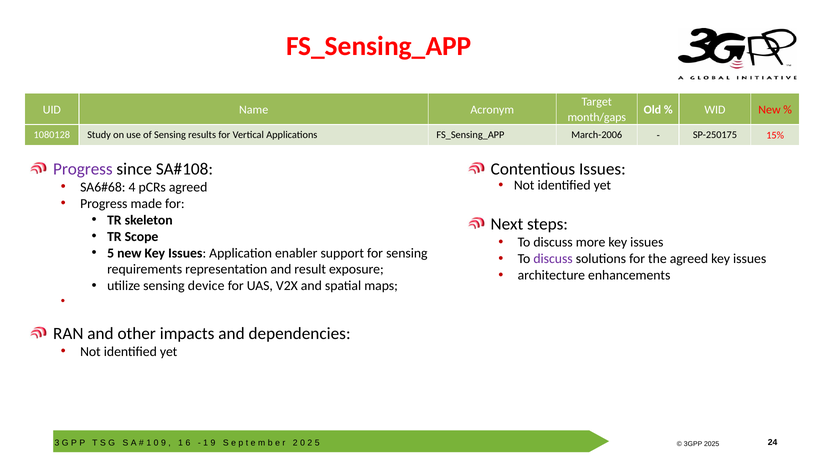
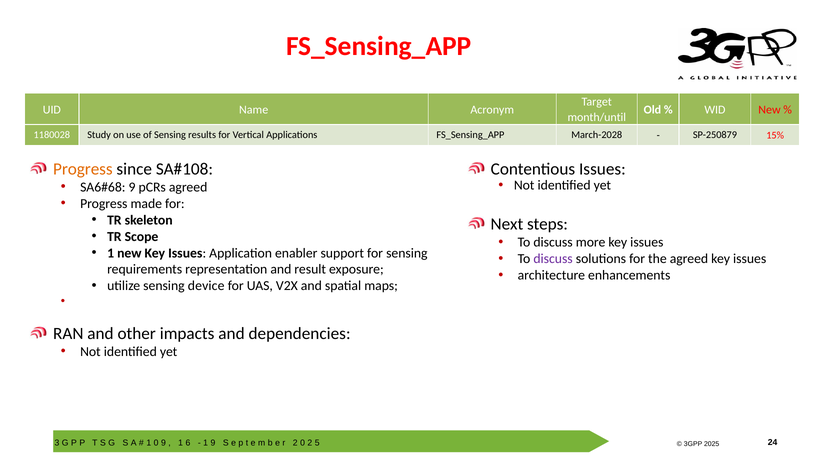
month/gaps: month/gaps -> month/until (597, 117)
1080128: 1080128 -> 1180028 (52, 135)
March-2006: March-2006 -> March-2028 (597, 135)
SP-250175: SP-250175 -> SP-250879 (715, 135)
Progress colour: purple -> orange (83, 169)
4: 4 -> 9 (132, 187)
5: 5 -> 1 (111, 253)
